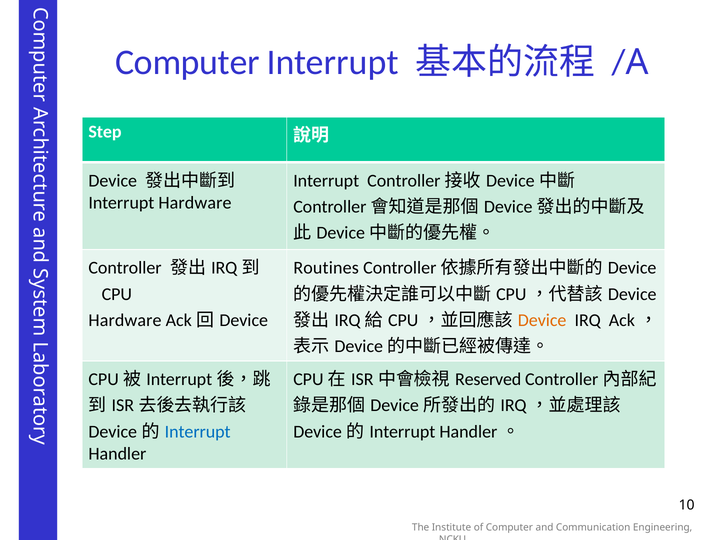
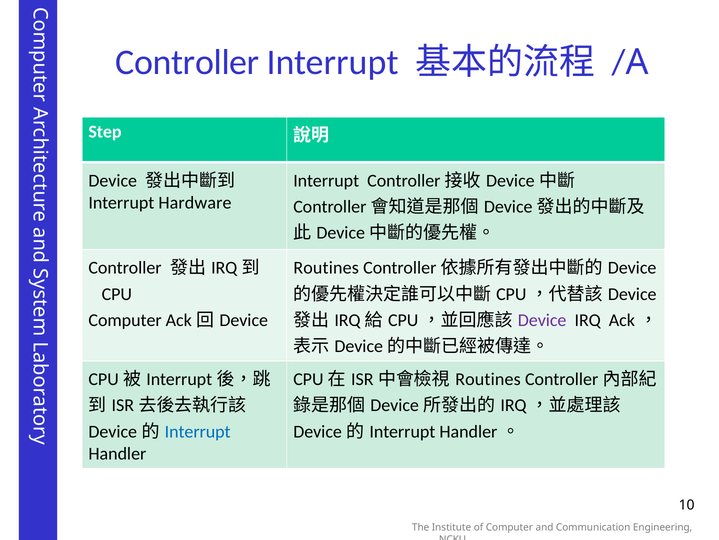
Computer: Computer -> Controller (187, 62)
Hardware: Hardware -> Computer (125, 320)
Device colour: orange -> purple (542, 320)
Reserved: Reserved -> Routines (488, 379)
